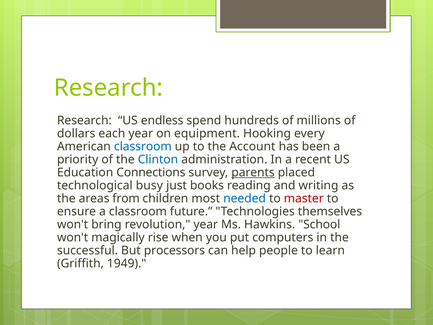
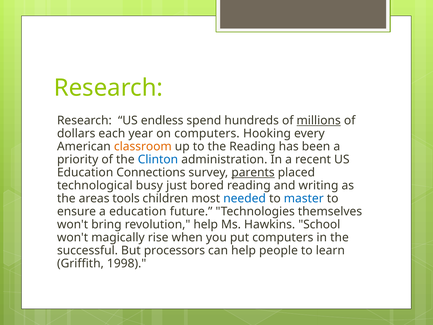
millions underline: none -> present (319, 120)
on equipment: equipment -> computers (207, 133)
classroom colour: blue -> orange (143, 146)
the Account: Account -> Reading (252, 146)
books: books -> bored (207, 185)
from: from -> tools (126, 198)
master colour: red -> blue (304, 198)
a classroom: classroom -> education (138, 211)
revolution year: year -> help (206, 224)
1949: 1949 -> 1998 (127, 263)
